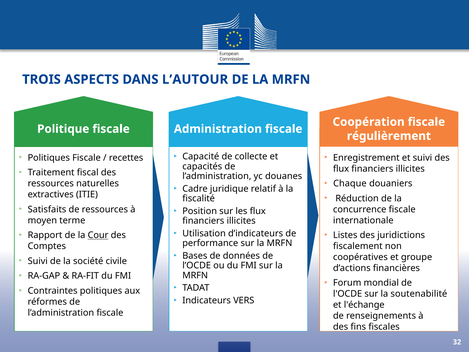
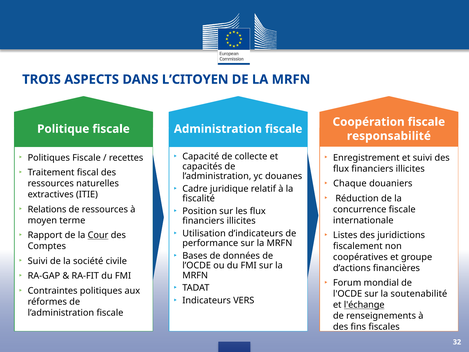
L’AUTOUR: L’AUTOUR -> L’CITOYEN (195, 79)
régulièrement: régulièrement -> responsabilité (389, 136)
Satisfaits: Satisfaits -> Relations (47, 209)
l'échange underline: none -> present (364, 305)
